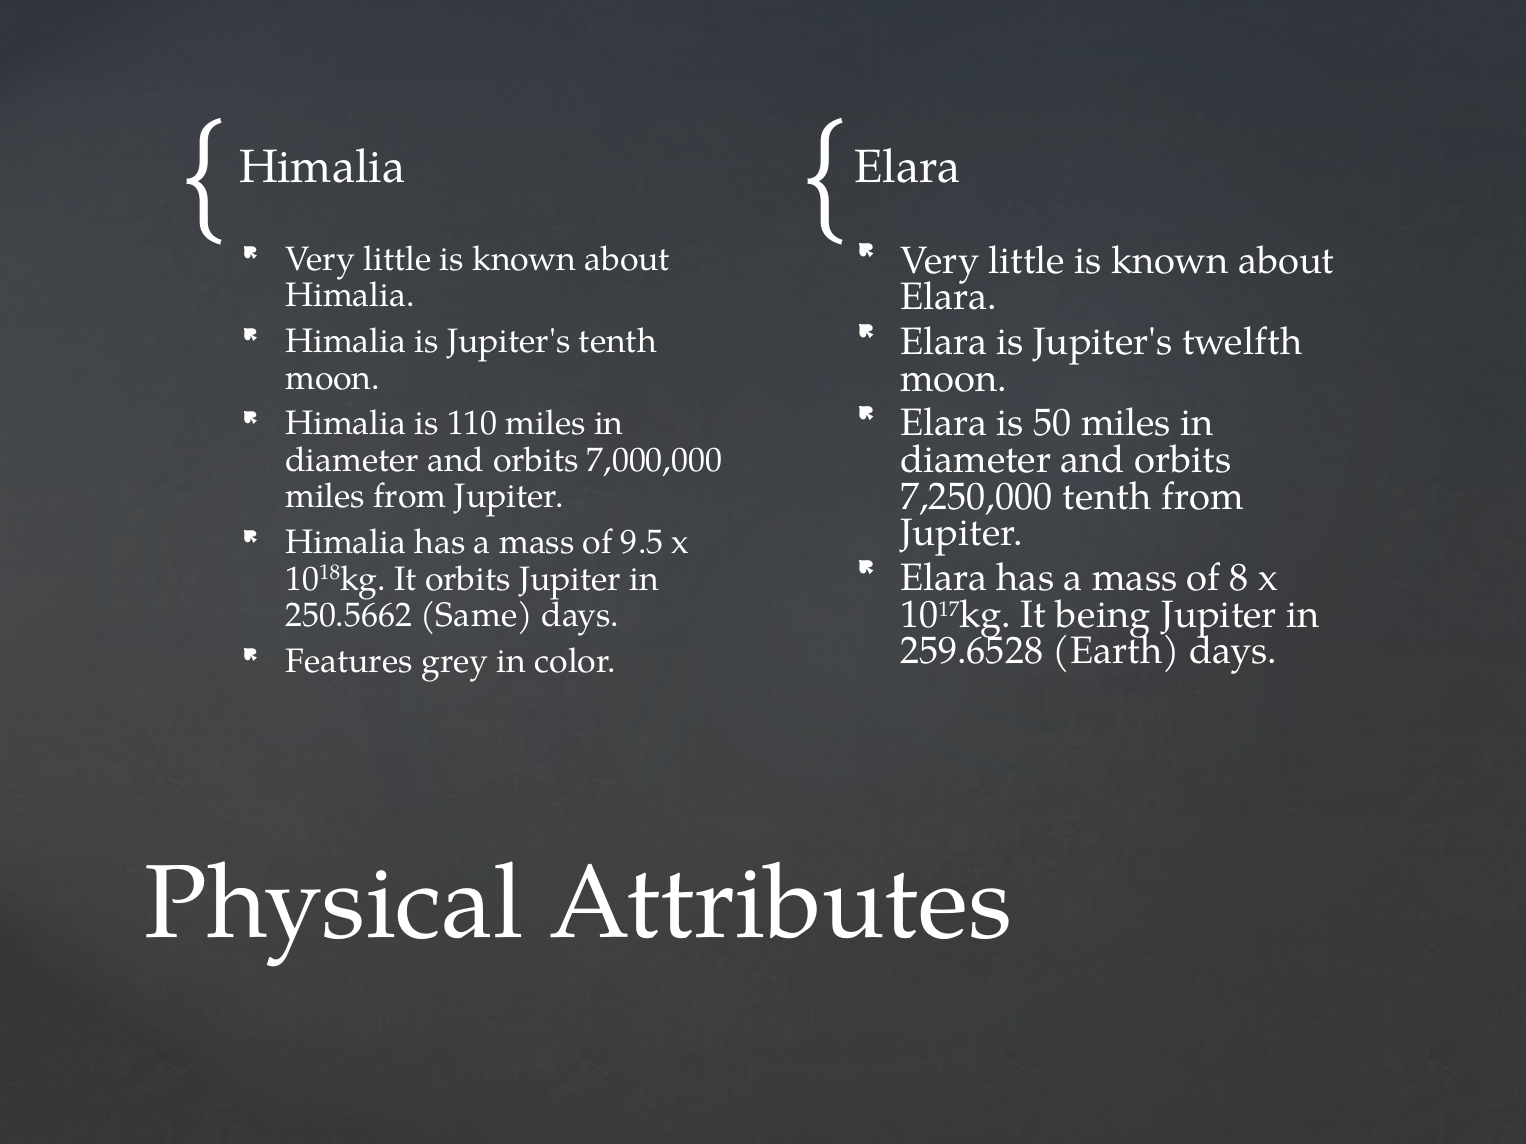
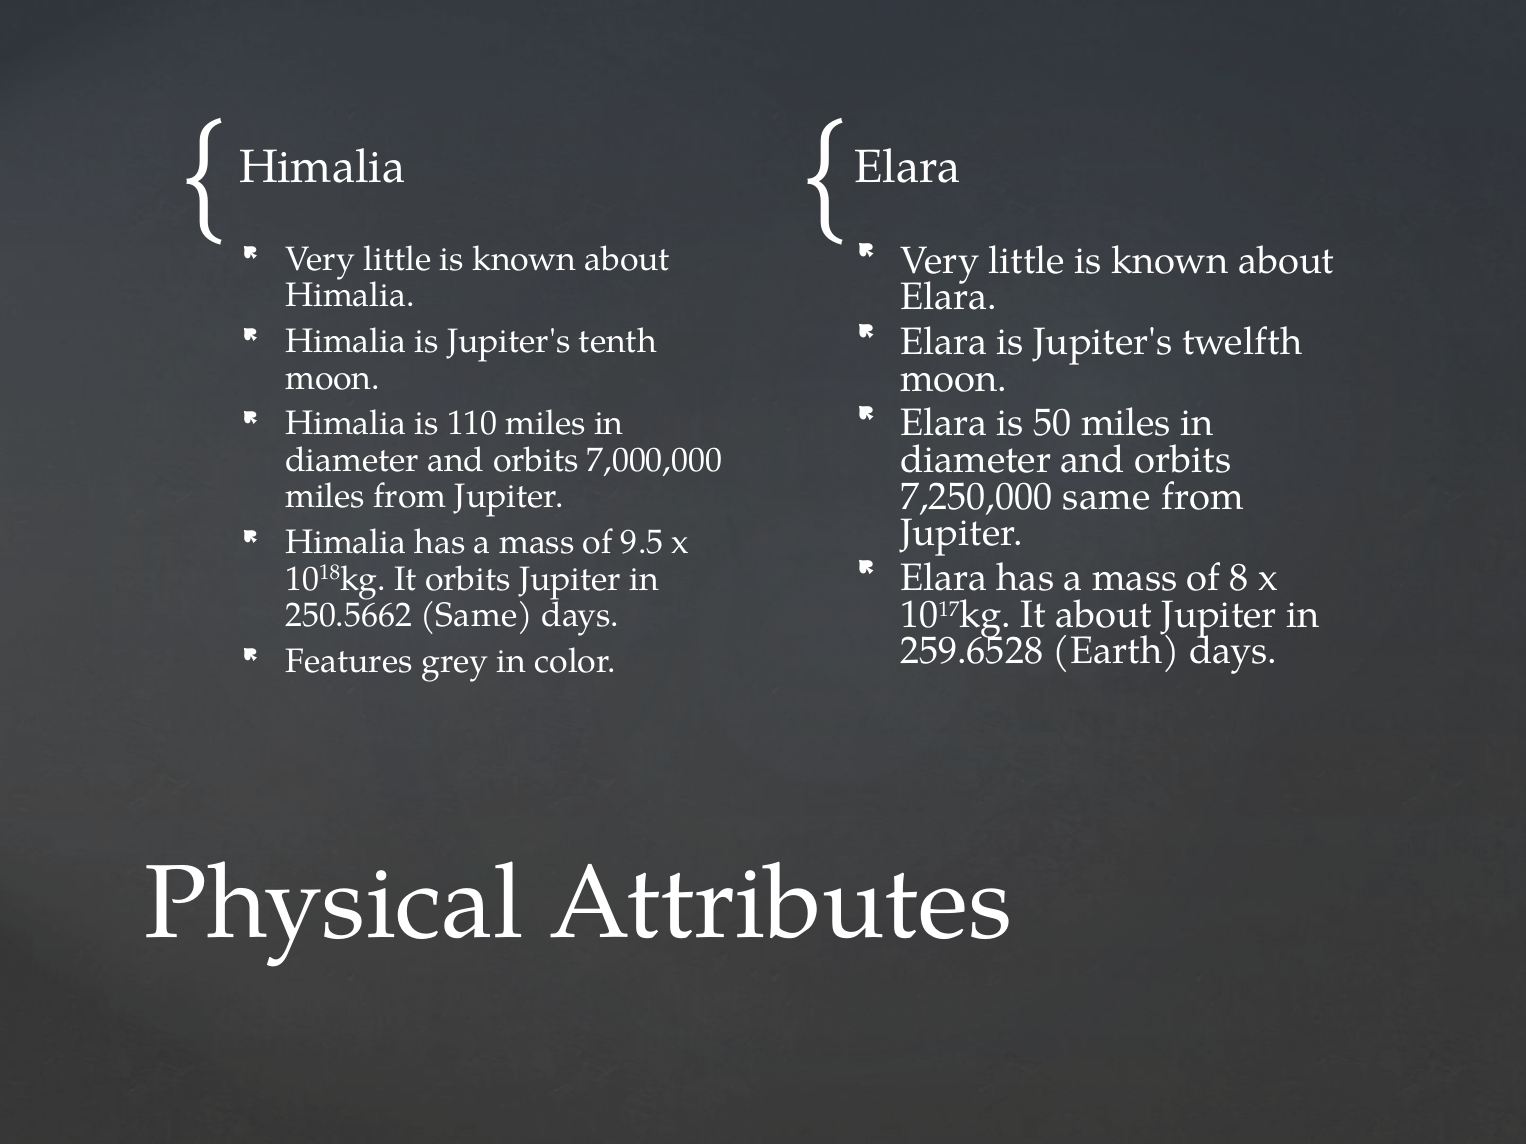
7,250,000 tenth: tenth -> same (1107, 497)
It being: being -> about (1104, 615)
